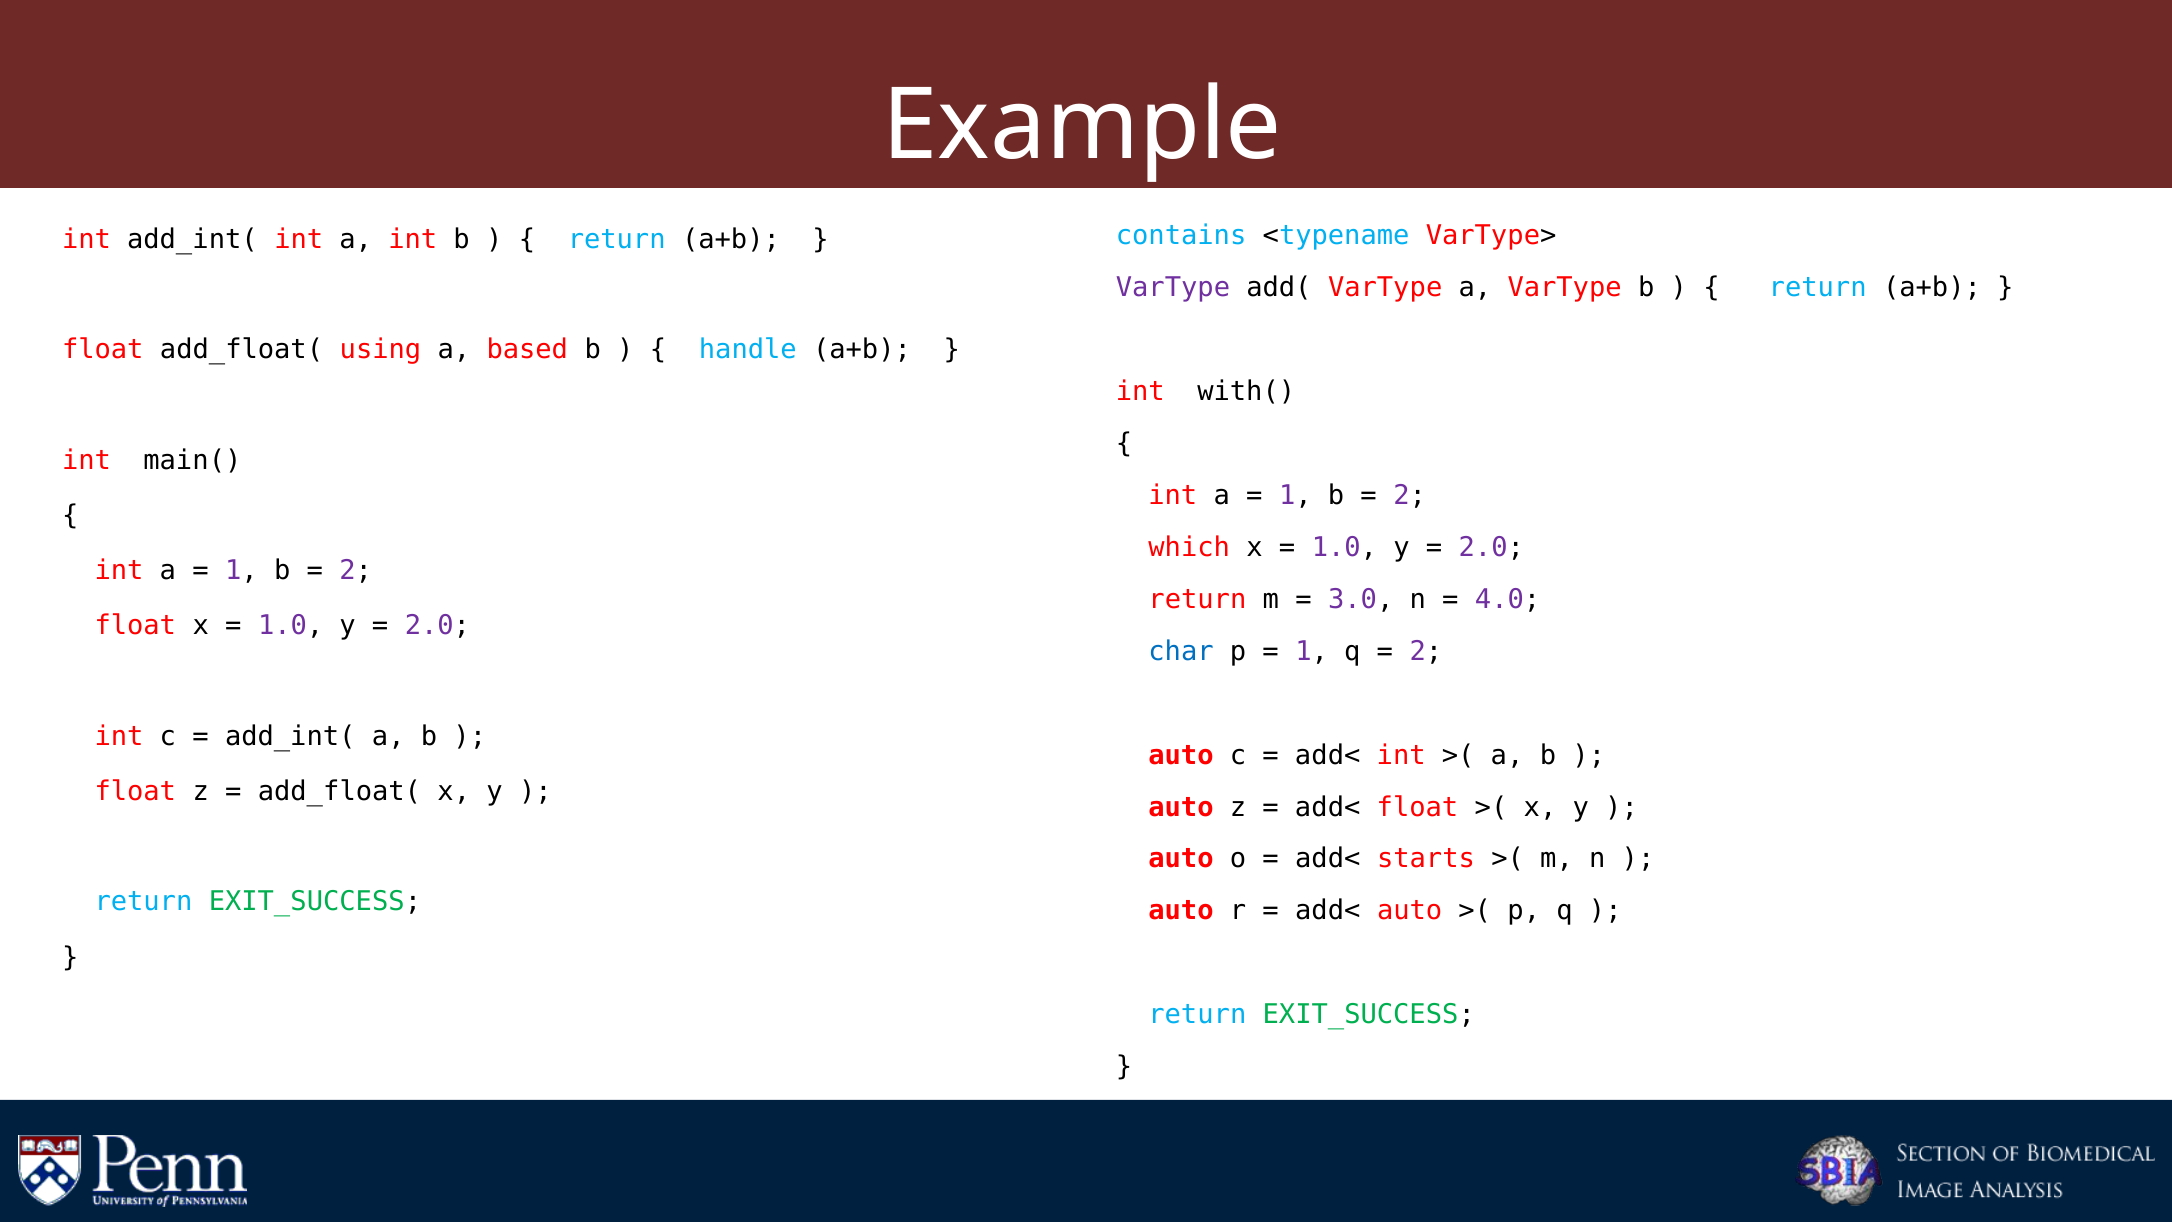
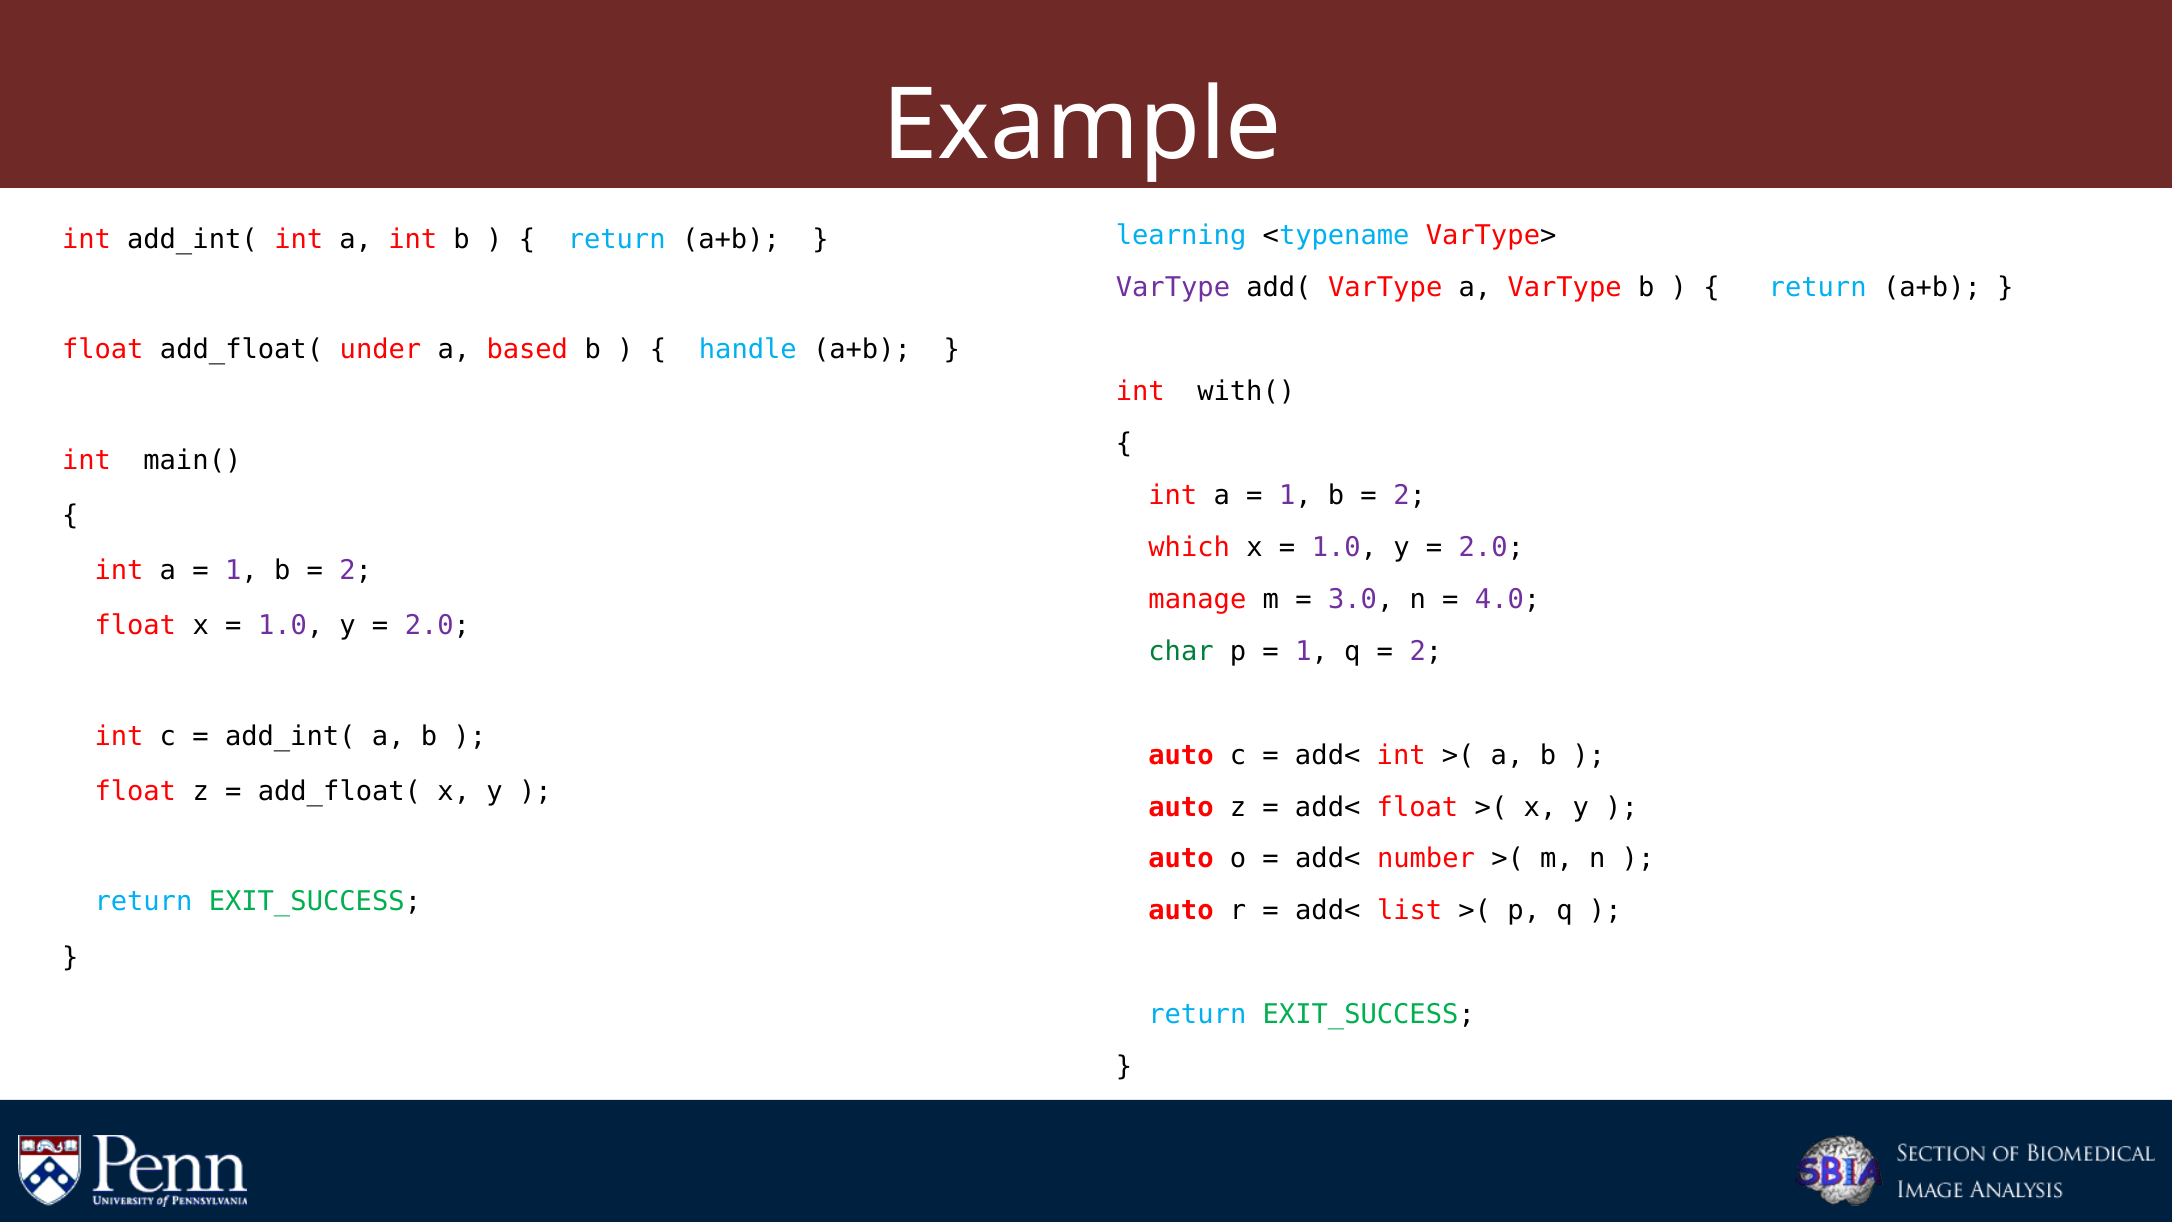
contains: contains -> learning (1181, 235)
using: using -> under (380, 350)
return: return -> manage (1197, 599)
char colour: blue -> green (1181, 651)
starts: starts -> number (1426, 859)
add< auto: auto -> list (1410, 911)
